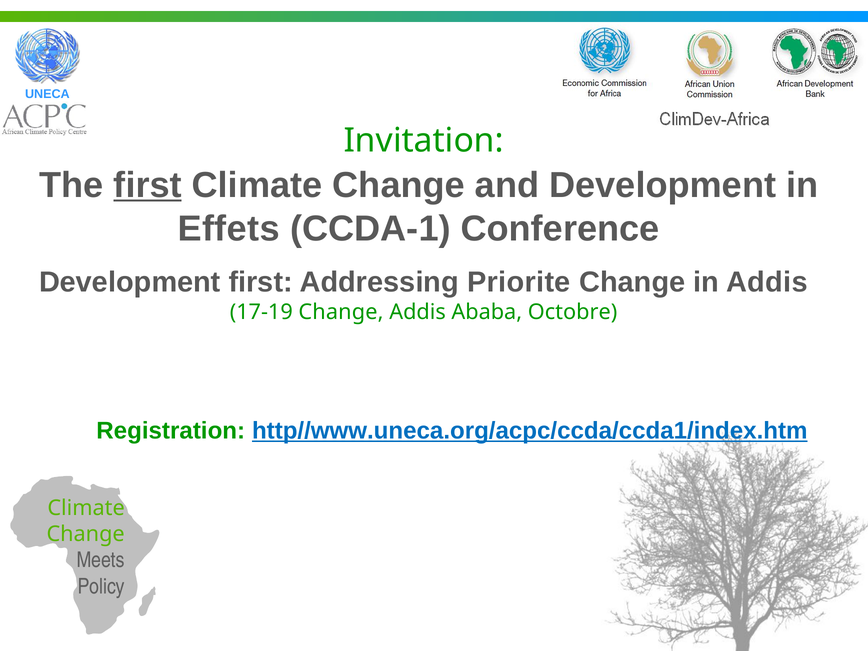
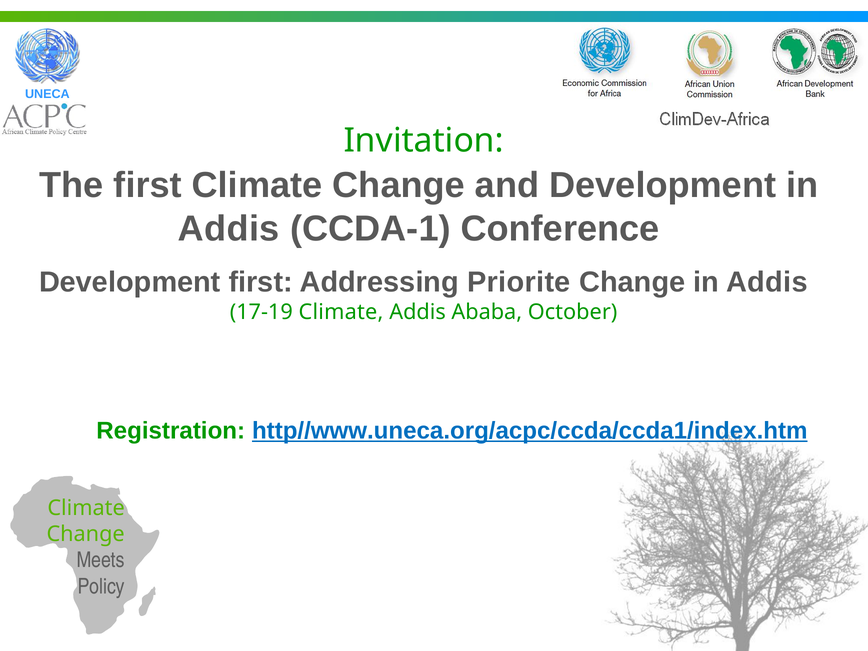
first underline: present -> none (148, 185)
Effets: Effets -> Addis (229, 229)
17-19 Change: Change -> Climate (341, 312)
Octobre: Octobre -> October (573, 312)
